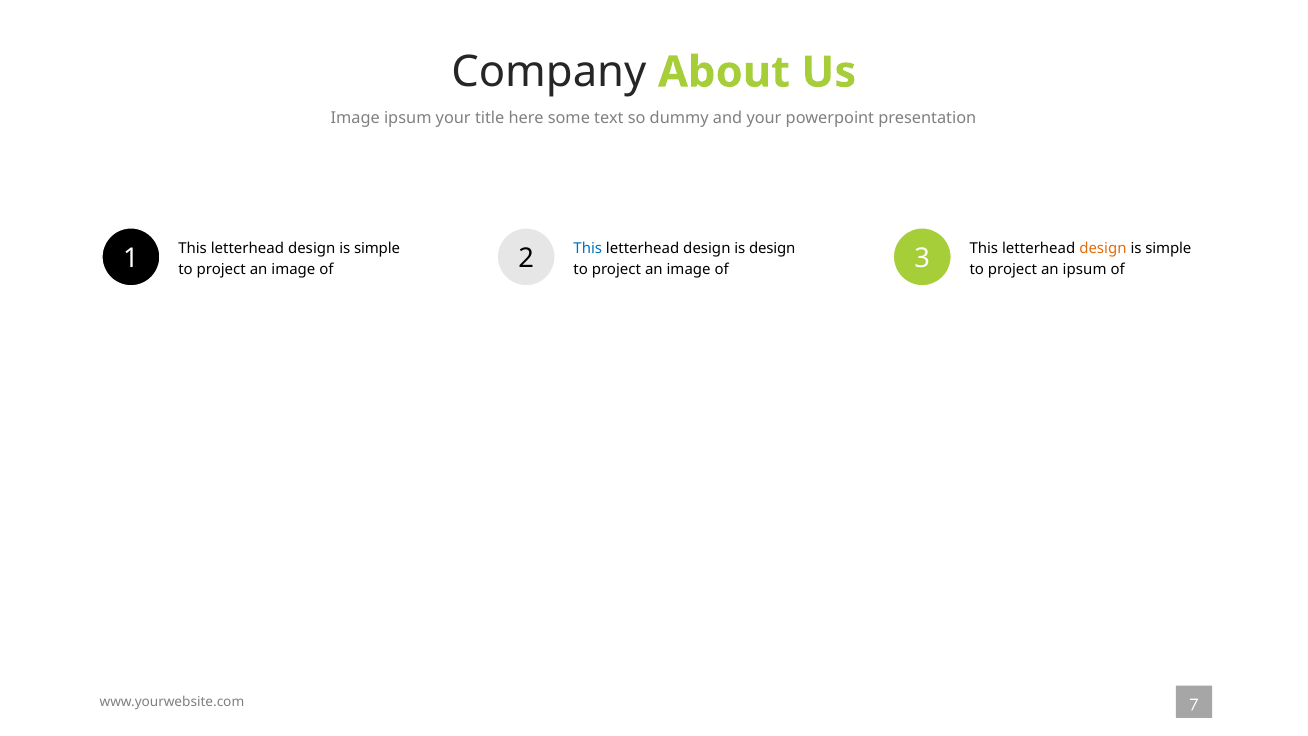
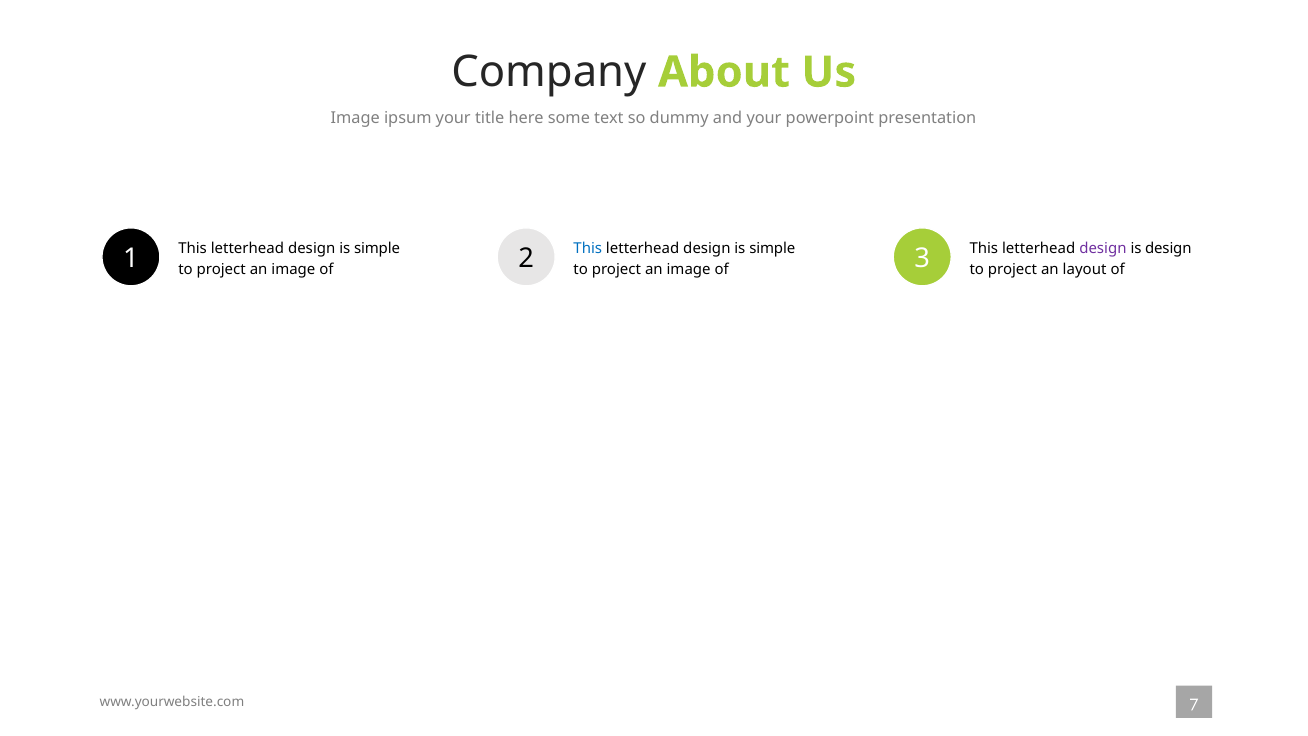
design: design -> simple (772, 249)
an ipsum: ipsum -> layout (1085, 269)
design colour: orange -> purple (1103, 249)
simple: simple -> design (1168, 249)
